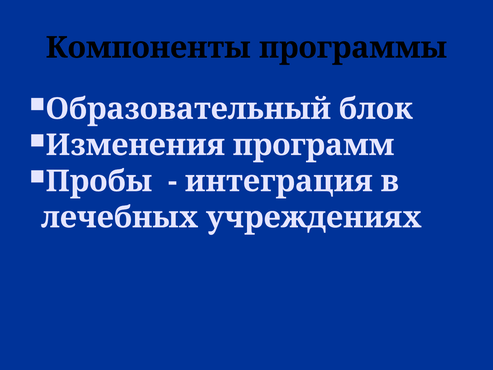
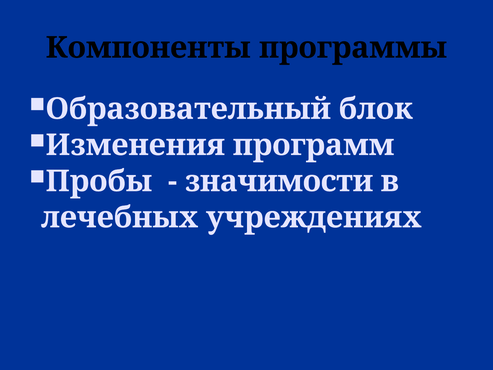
интеграция: интеграция -> значимости (279, 181)
